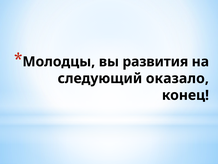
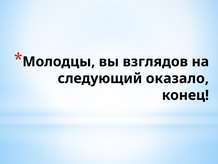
развития: развития -> взглядов (155, 62)
